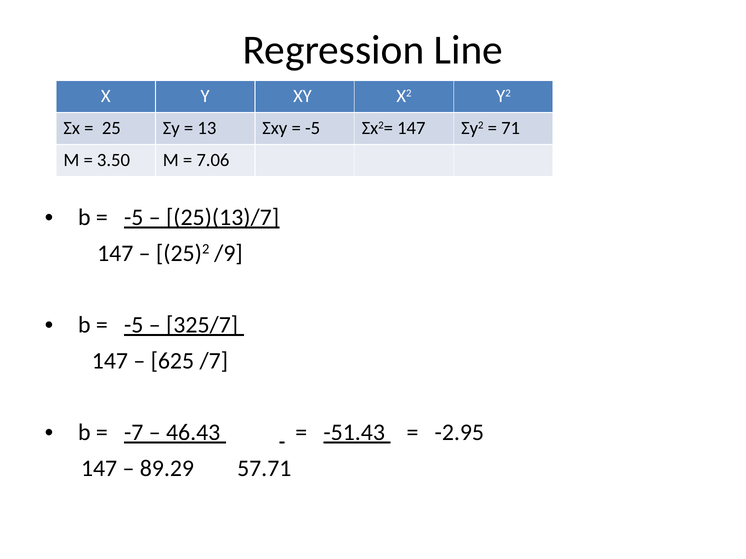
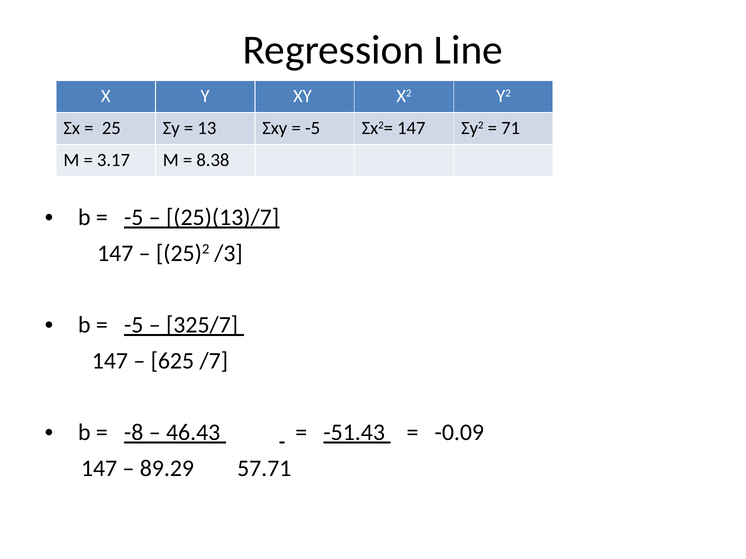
3.50: 3.50 -> 3.17 (113, 160)
7.06: 7.06 -> 8.38 (213, 160)
/9: /9 -> /3 (228, 253)
-7: -7 -> -8 (134, 433)
-2.95: -2.95 -> -0.09 (459, 433)
